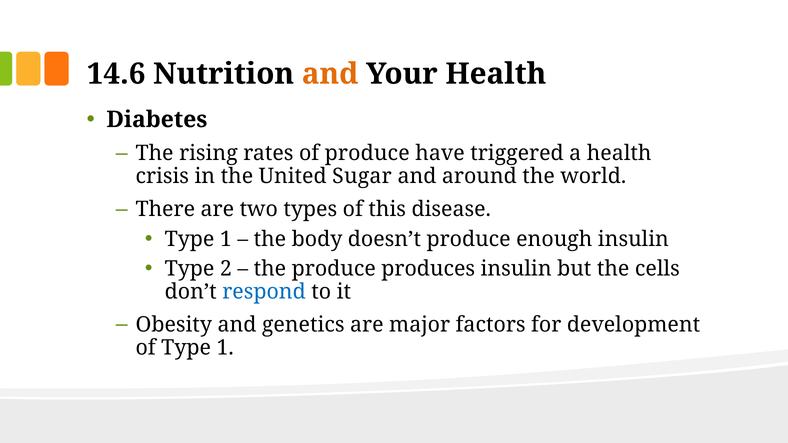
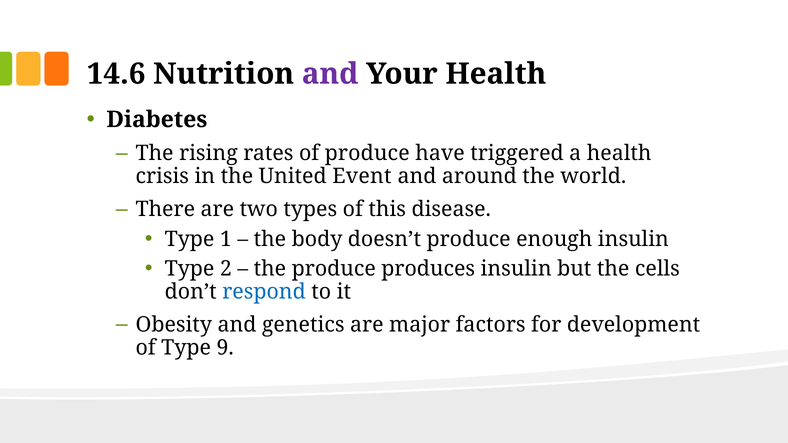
and colour: orange -> purple (330, 74)
Sugar: Sugar -> Event (362, 177)
of Type 1: 1 -> 9 (225, 348)
